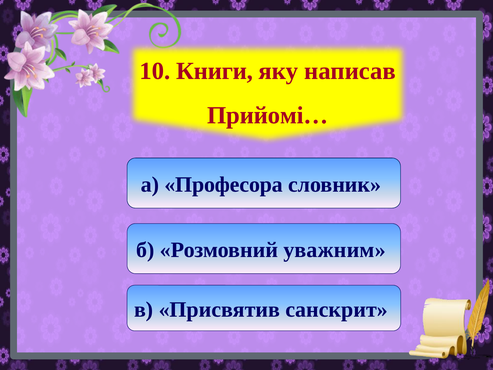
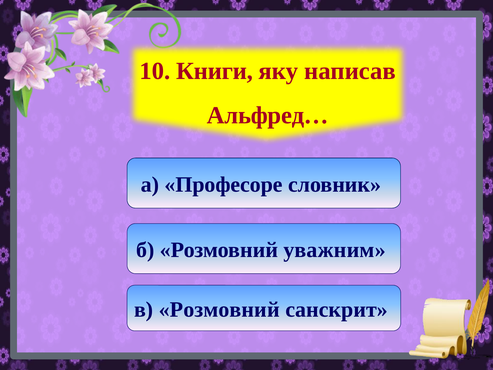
Прийомі…: Прийомі… -> Альфред… (268, 115)
Професора: Професора -> Професоре (224, 184)
в Присвятив: Присвятив -> Розмовний (219, 309)
